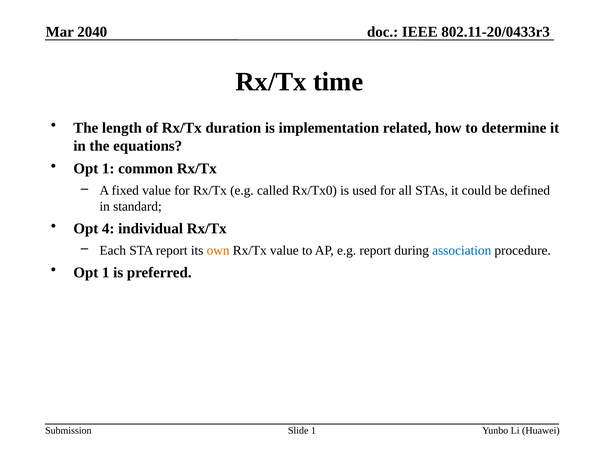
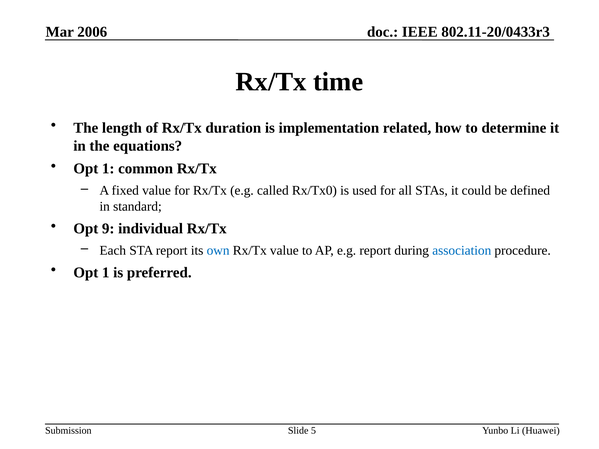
2040: 2040 -> 2006 (92, 32)
4: 4 -> 9 (108, 229)
own colour: orange -> blue (218, 251)
Slide 1: 1 -> 5 (313, 431)
